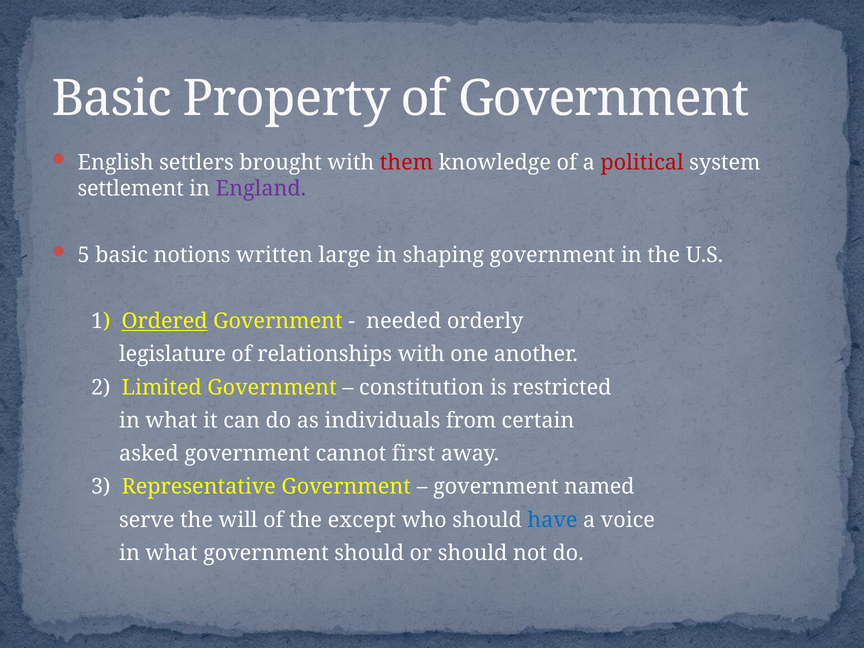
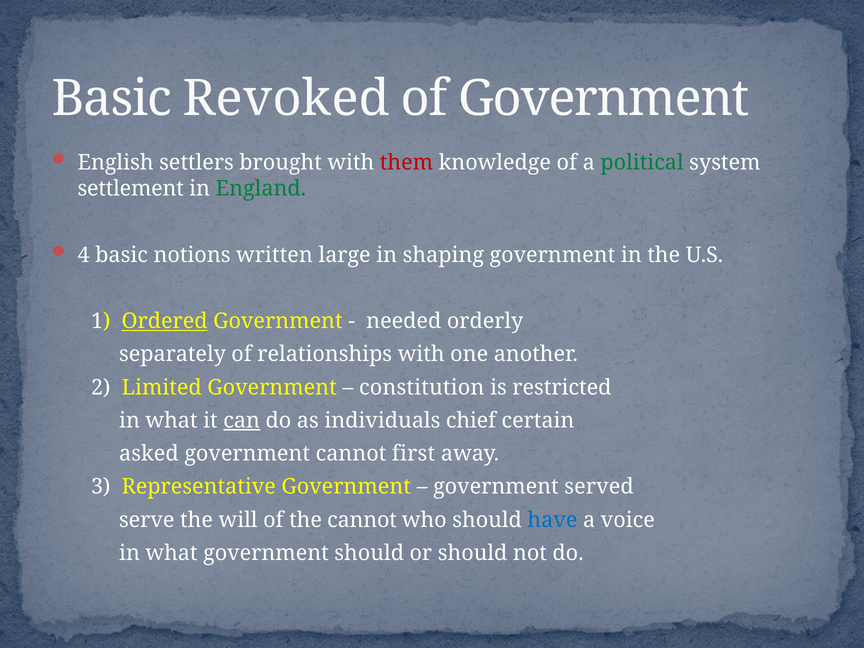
Property: Property -> Revoked (286, 99)
political colour: red -> green (642, 163)
England colour: purple -> green (261, 189)
5: 5 -> 4 (84, 255)
legislature: legislature -> separately (172, 354)
can underline: none -> present (242, 421)
from: from -> chief (471, 421)
named: named -> served (599, 487)
the except: except -> cannot (362, 520)
